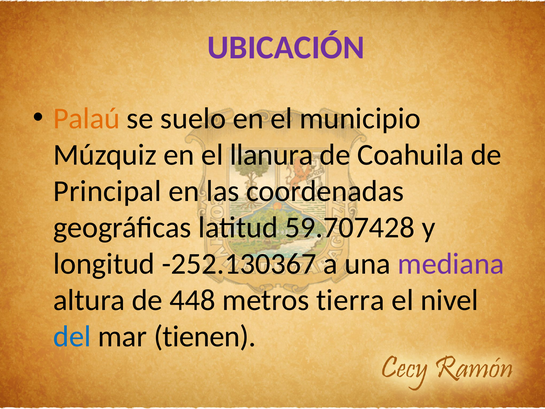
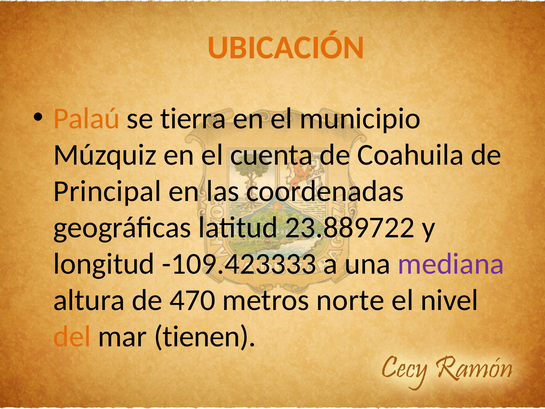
UBICACIÓN colour: purple -> orange (286, 48)
suelo: suelo -> tierra (193, 118)
llanura: llanura -> cuenta (272, 155)
59.707428: 59.707428 -> 23.889722 (350, 227)
-252.130367: -252.130367 -> -109.423333 (239, 264)
448: 448 -> 470 (192, 300)
tierra: tierra -> norte (350, 300)
del colour: blue -> orange (72, 336)
